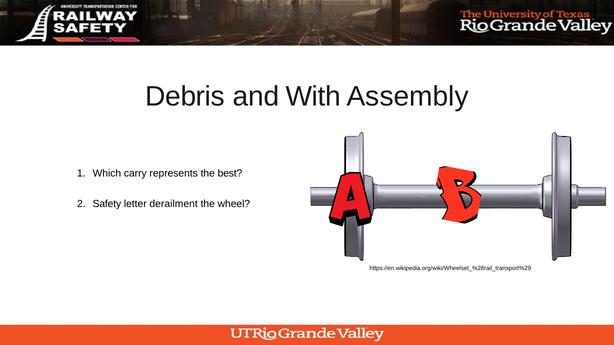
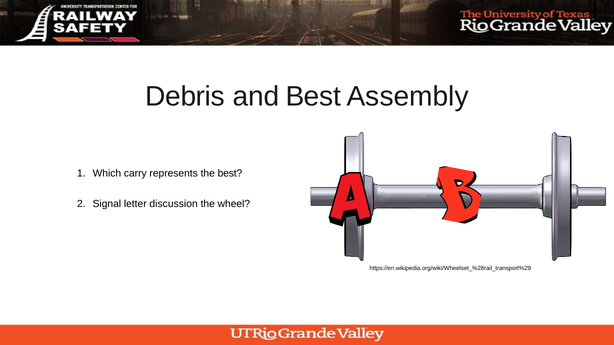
and With: With -> Best (313, 97)
Safety: Safety -> Signal (107, 204)
derailment: derailment -> discussion (174, 204)
